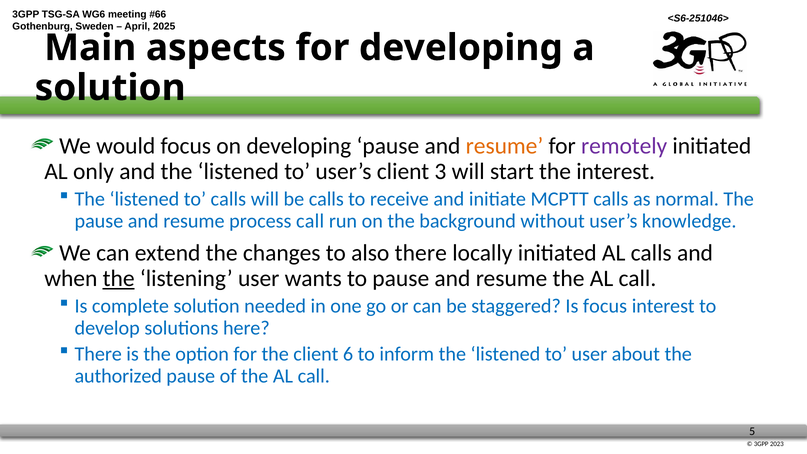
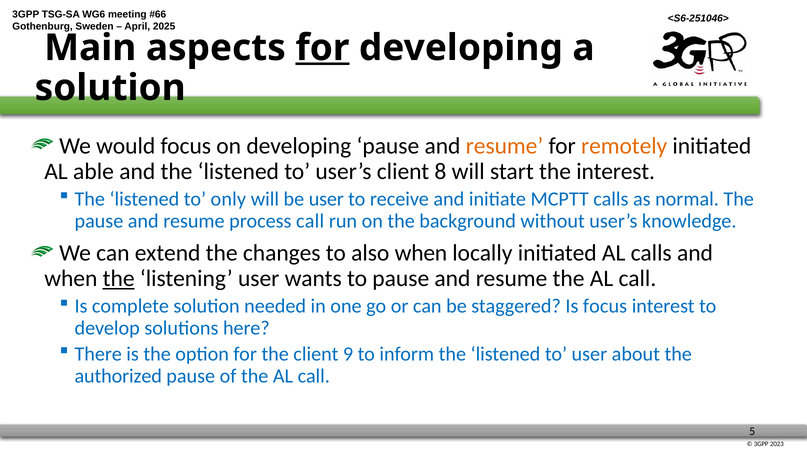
for underline: none -> present (322, 48)
remotely colour: purple -> orange (624, 146)
only: only -> able (93, 171)
3: 3 -> 8 (440, 171)
to calls: calls -> only (228, 199)
be calls: calls -> user (326, 199)
also there: there -> when (421, 253)
6: 6 -> 9 (348, 354)
